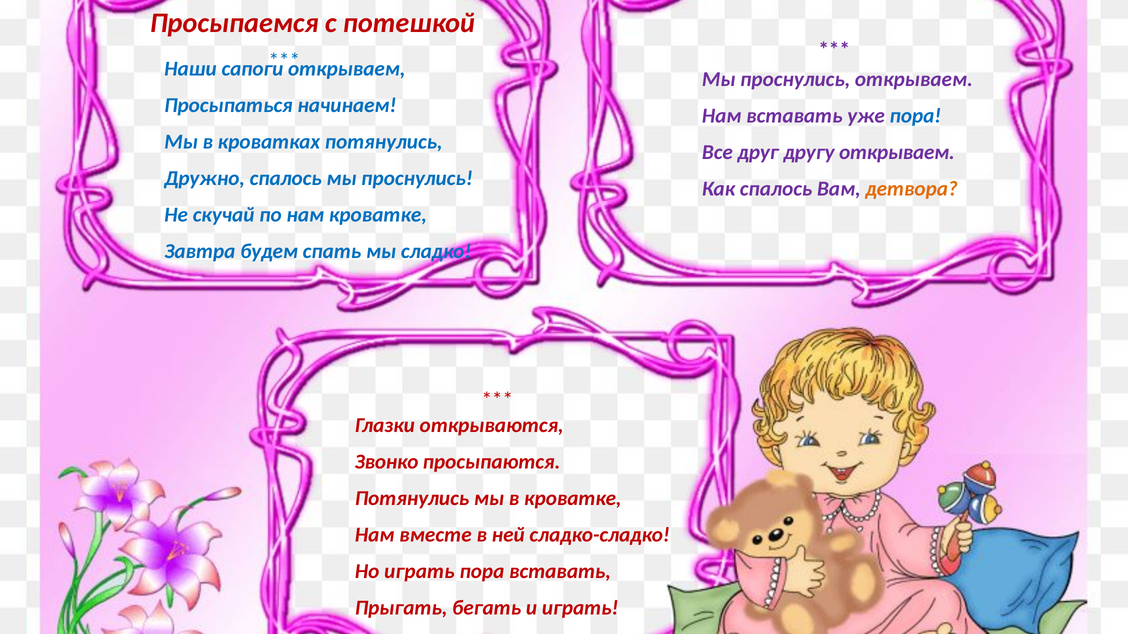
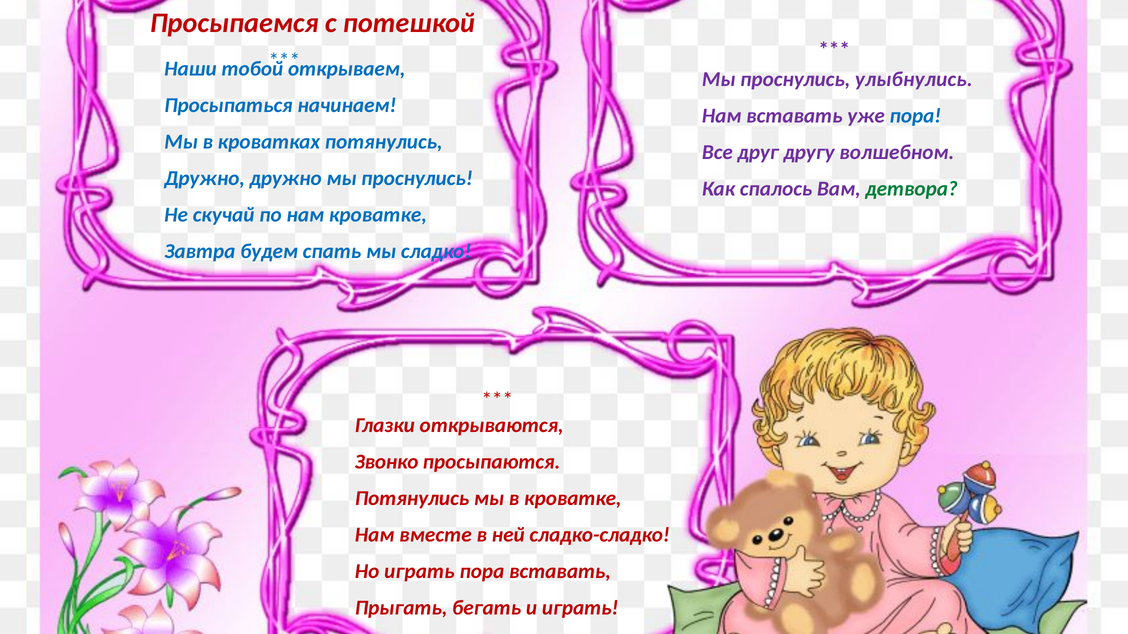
сапоги: сапоги -> тобой (252, 69)
проснулись открываем: открываем -> улыбнулись (914, 80)
другу открываем: открываем -> волшебном (897, 153)
Дружно спалось: спалось -> дружно (286, 179)
детвора colour: orange -> green (912, 189)
